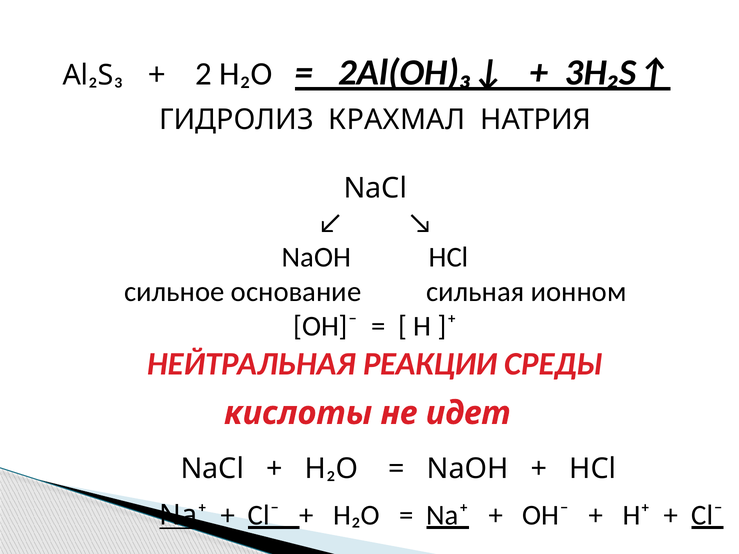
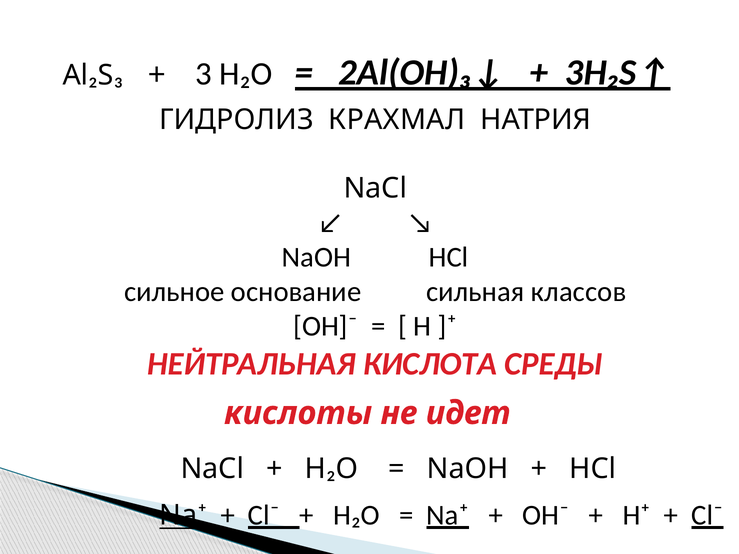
2: 2 -> 3 (203, 74)
ионном: ионном -> классов (579, 292)
РЕАКЦИИ: РЕАКЦИИ -> КИСЛОТА (430, 364)
